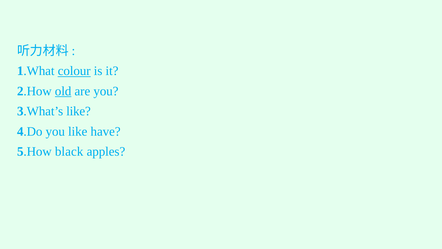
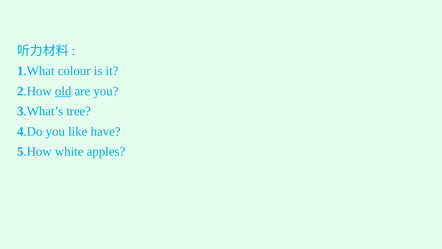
colour underline: present -> none (74, 71)
3.What’s like: like -> tree (79, 111)
black: black -> white (69, 151)
